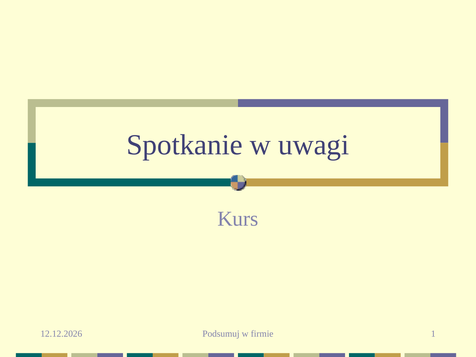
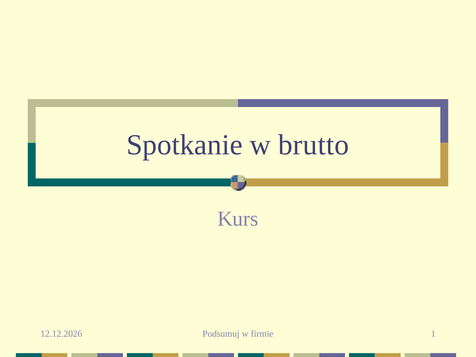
uwagi: uwagi -> brutto (314, 145)
